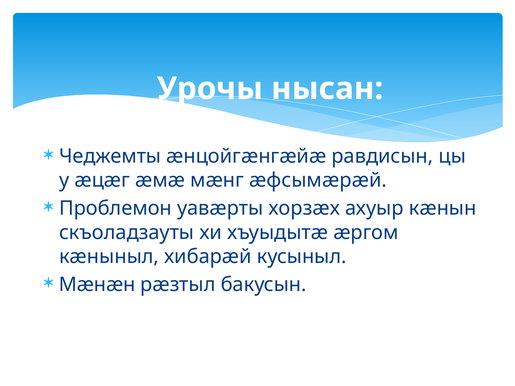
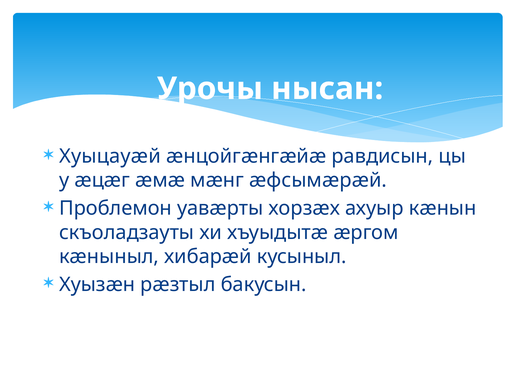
Чеджемты: Чеджемты -> Хуыцауæй (110, 156)
Мæнæн: Мæнæн -> Хуызæн (97, 285)
